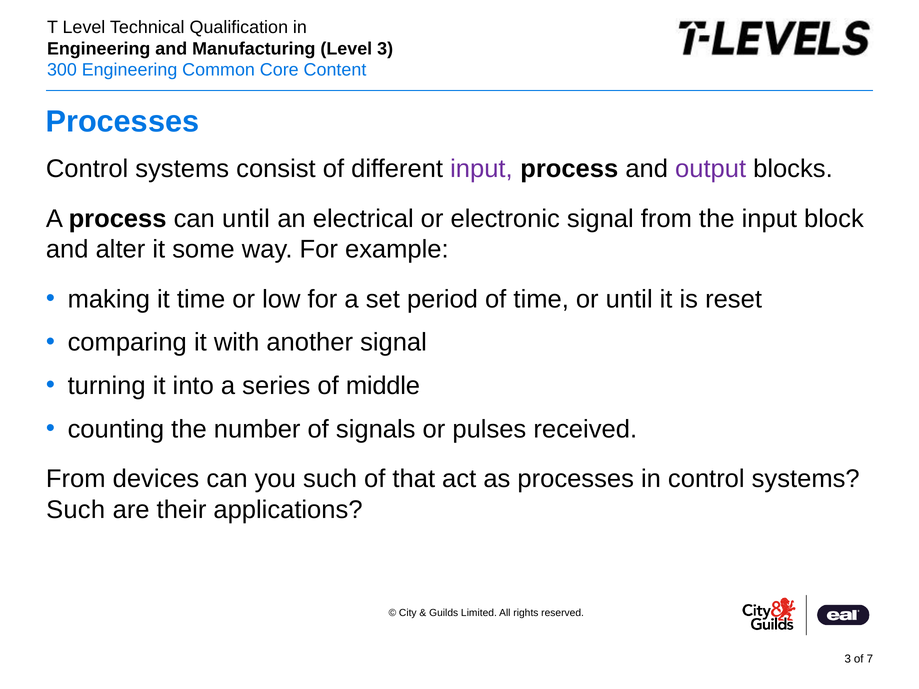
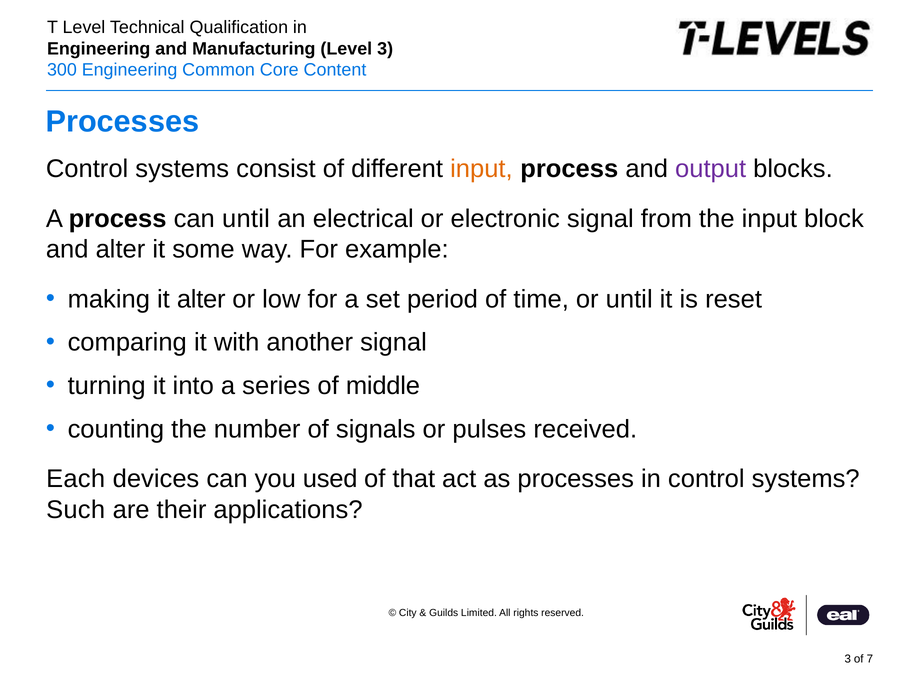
input colour: purple -> orange (481, 169)
it time: time -> alter (201, 299)
From: From -> Each (76, 479)
you such: such -> used (330, 479)
